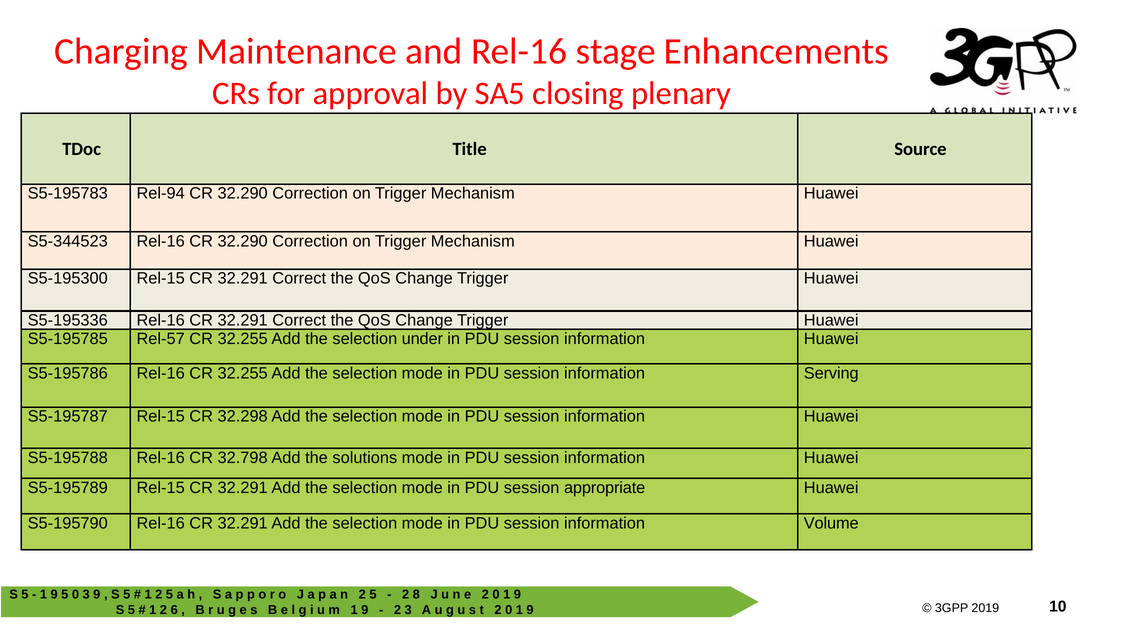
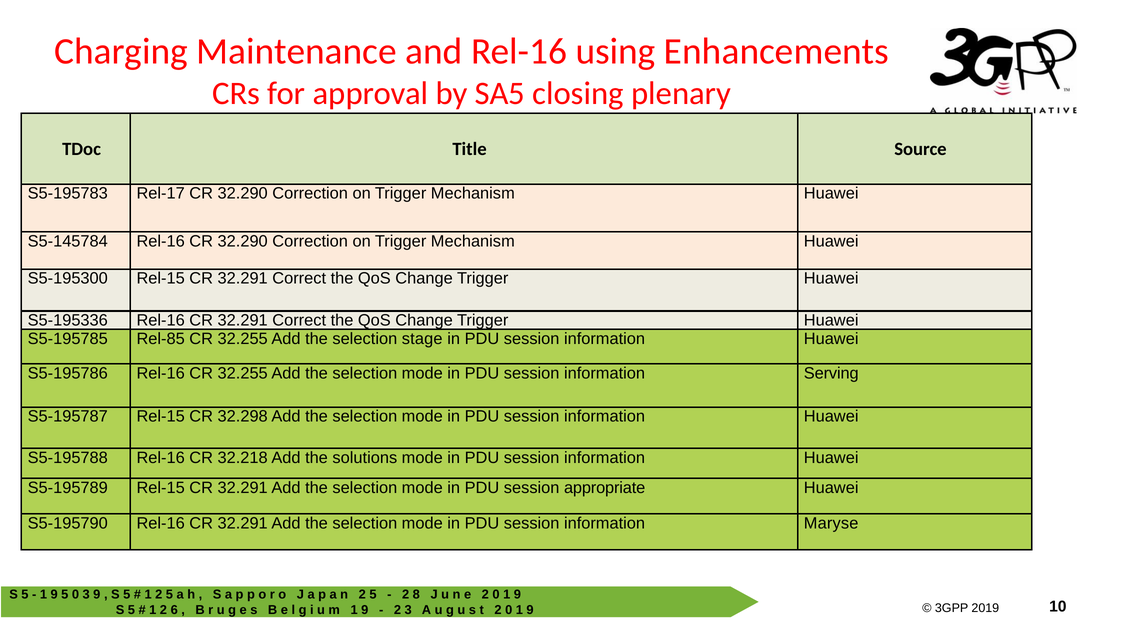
stage: stage -> using (616, 52)
Rel-94: Rel-94 -> Rel-17 (161, 193)
S5-344523: S5-344523 -> S5-145784 (68, 241)
Rel-57: Rel-57 -> Rel-85 (161, 339)
under: under -> stage (422, 339)
32.798: 32.798 -> 32.218 (243, 458)
Volume: Volume -> Maryse (831, 523)
